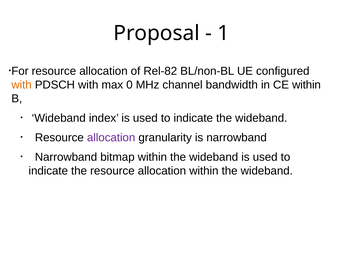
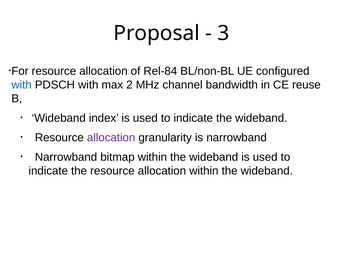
1: 1 -> 3 (223, 33)
Rel-82: Rel-82 -> Rel-84 (160, 71)
with colour: orange -> blue (22, 85)
0: 0 -> 2 (129, 85)
CE within: within -> reuse (306, 85)
